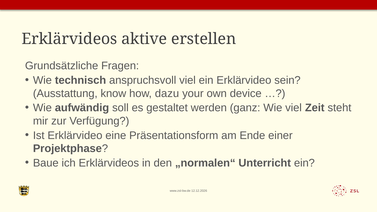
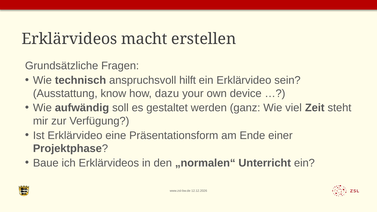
aktive: aktive -> macht (144, 39)
anspruchsvoll viel: viel -> hilft (188, 80)
